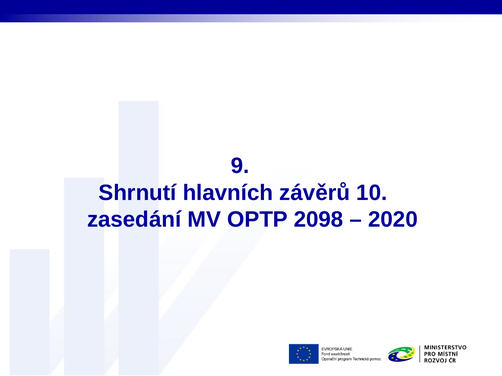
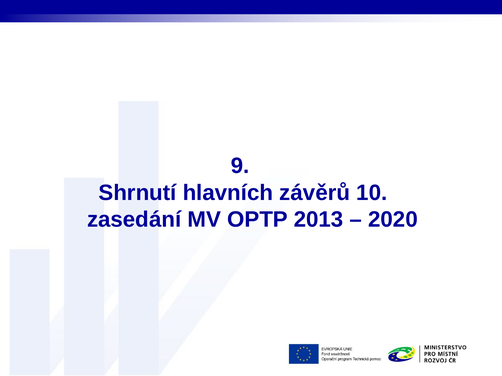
2098: 2098 -> 2013 (318, 220)
